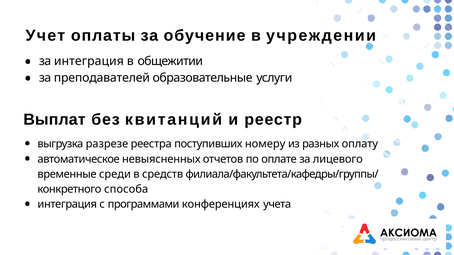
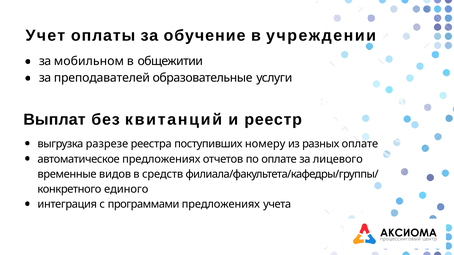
за интеграция: интеграция -> мобильном (89, 61)
разных оплату: оплату -> оплате (360, 144)
автоматическое невыясненных: невыясненных -> предложениях (161, 159)
среди: среди -> видов (115, 174)
способа: способа -> единого (126, 189)
программами конференциях: конференциях -> предложениях (221, 205)
